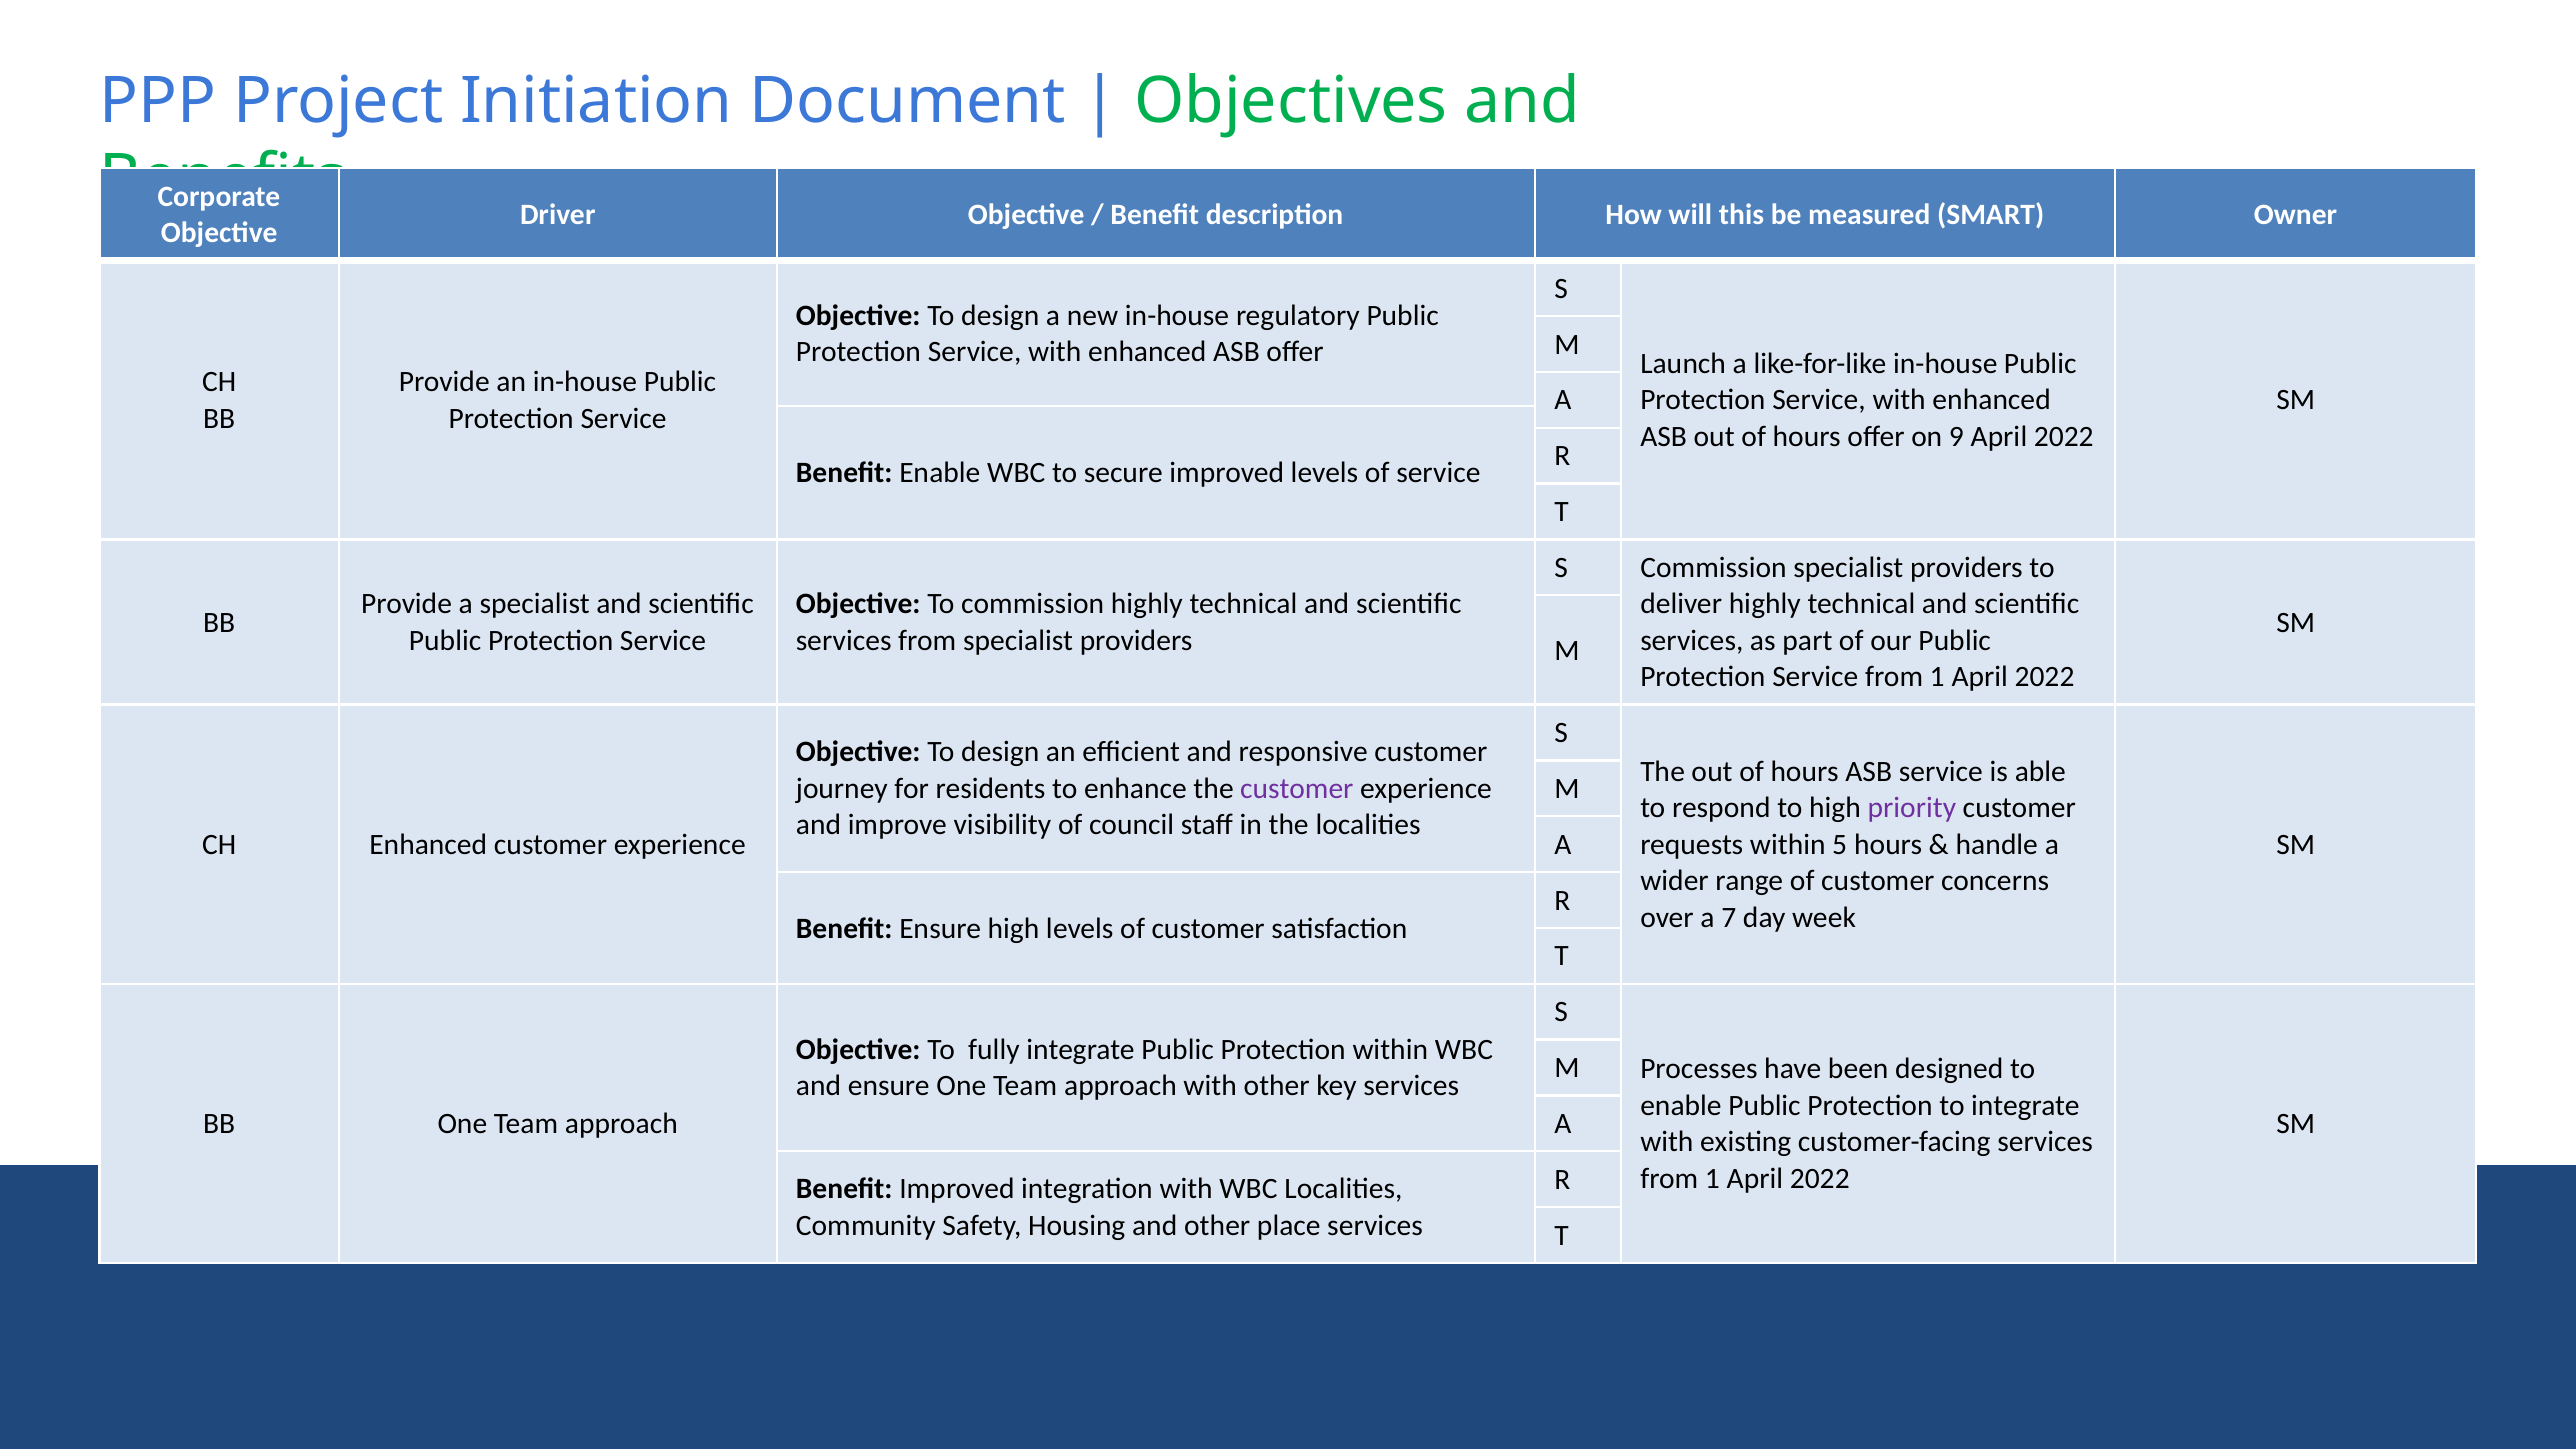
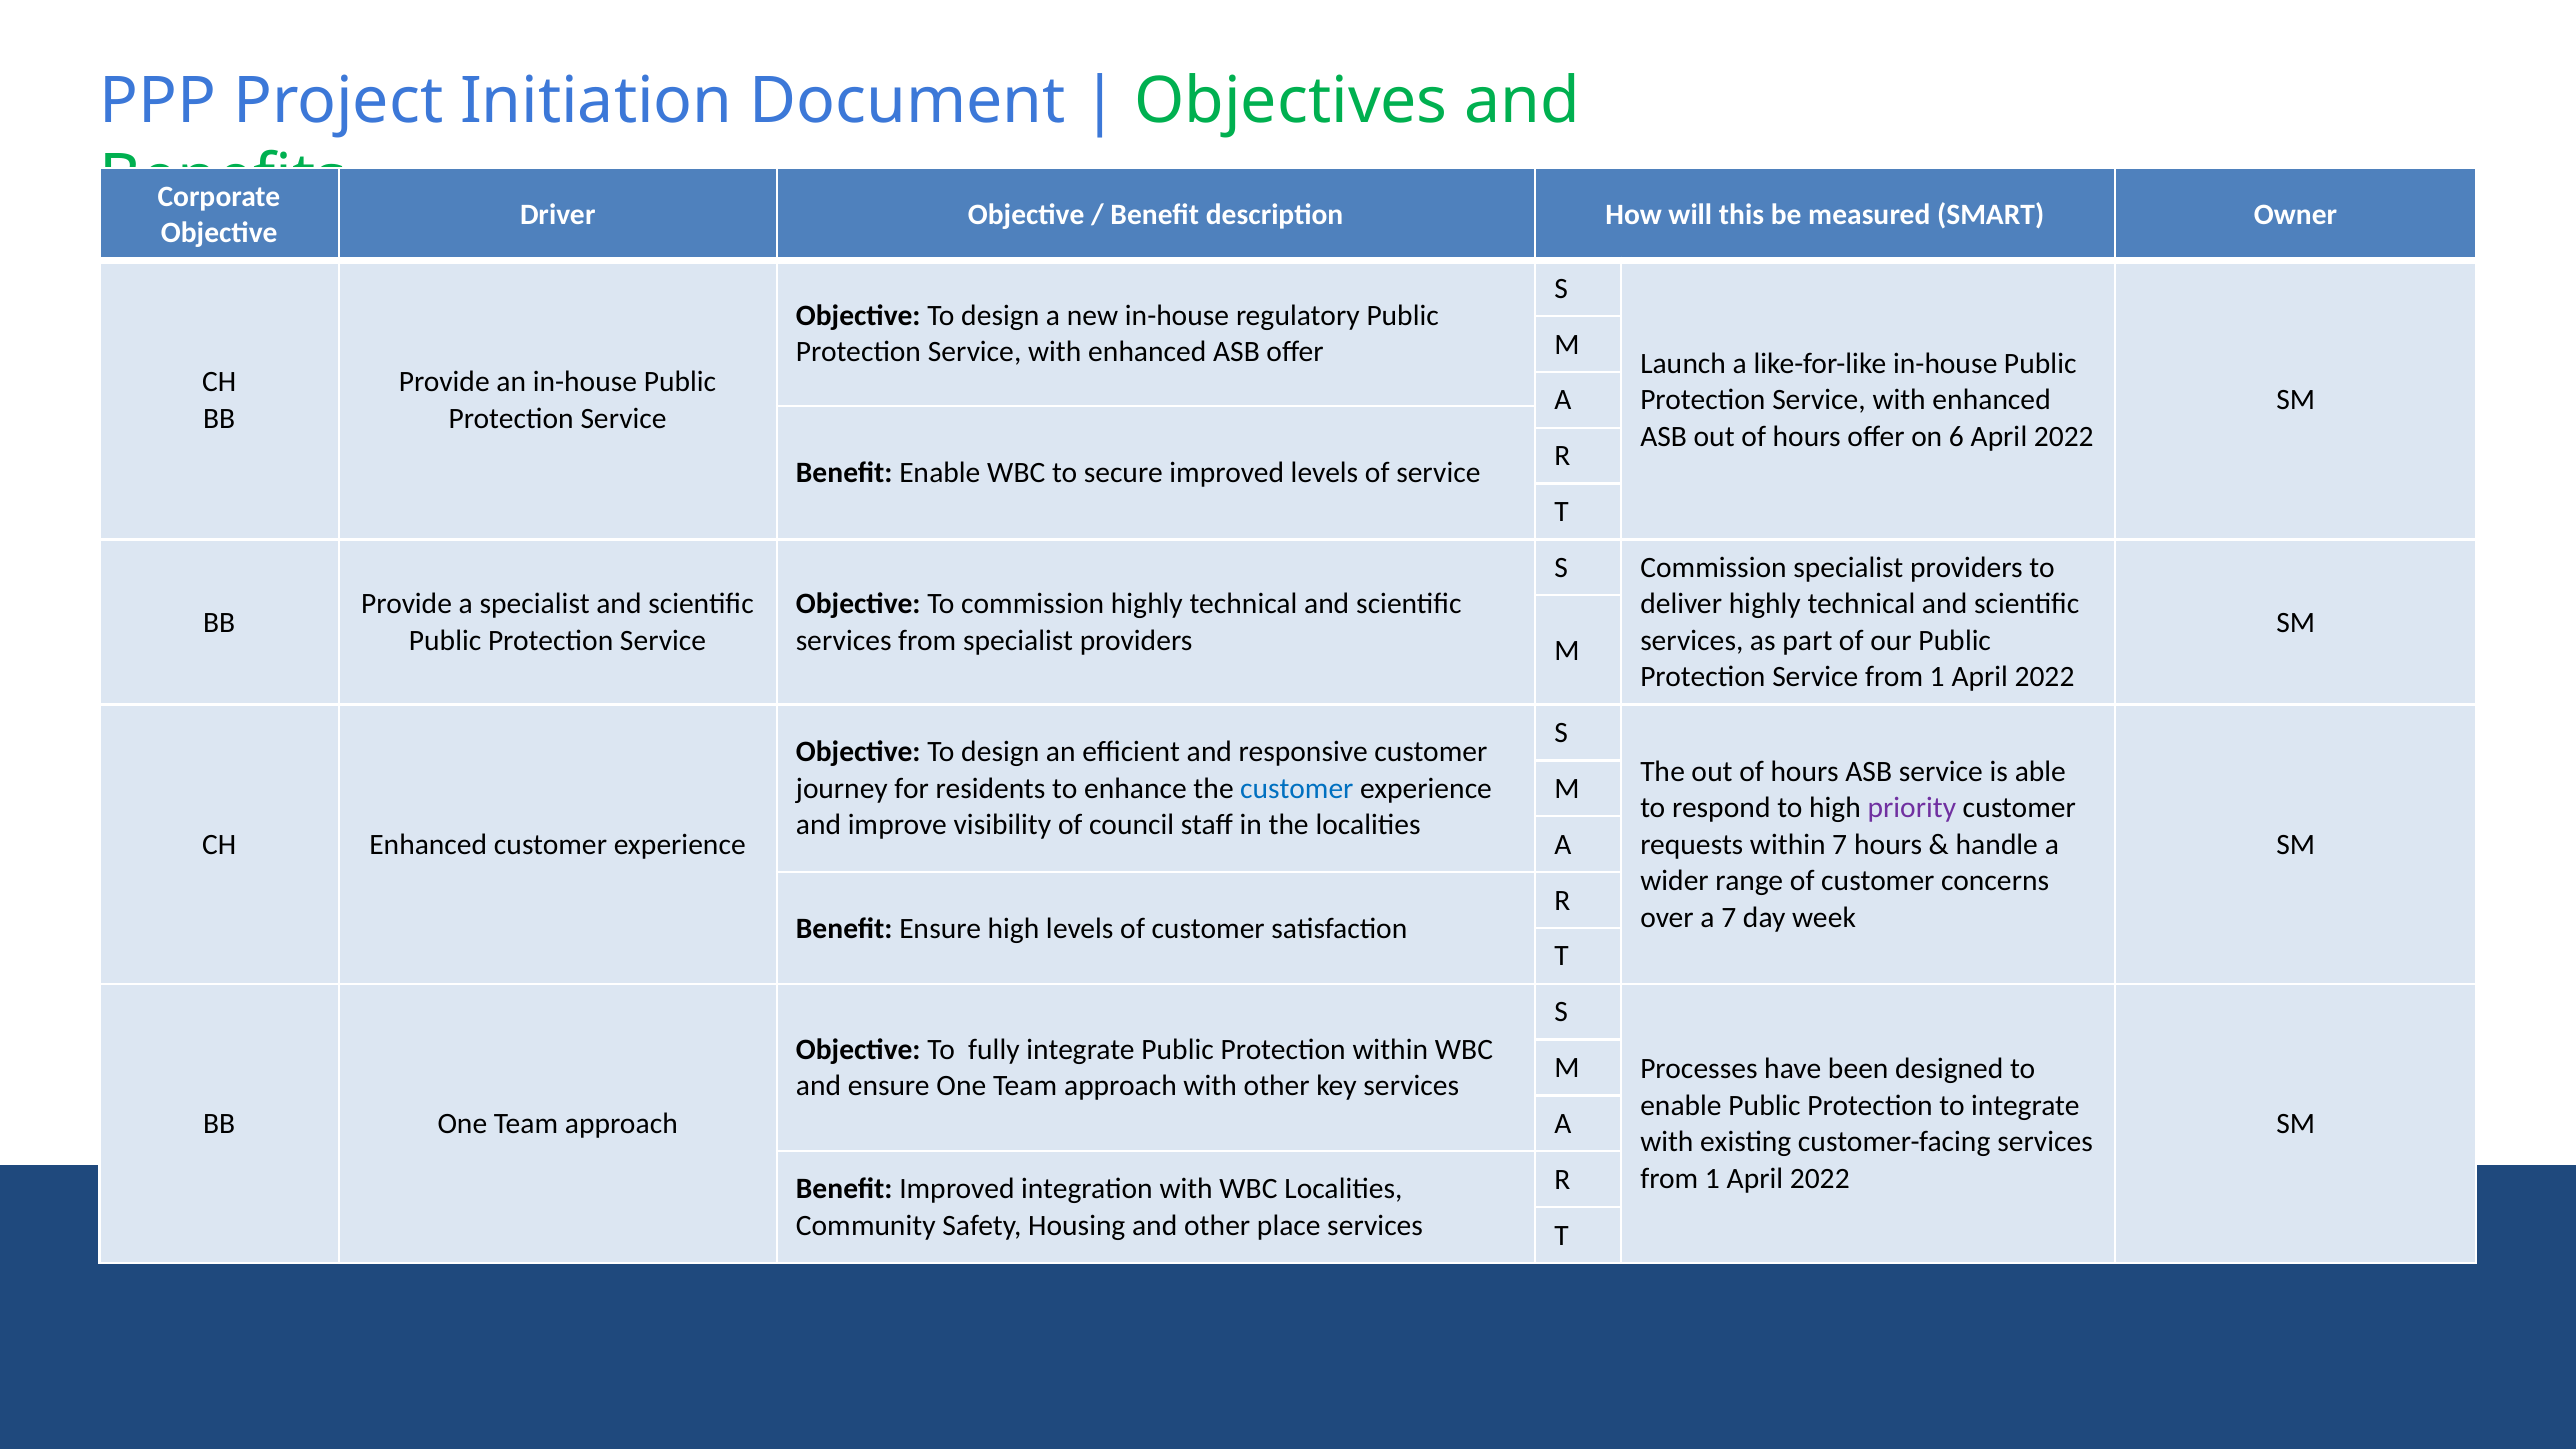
9: 9 -> 6 (1956, 437)
customer colour: purple -> blue (1297, 789)
within 5: 5 -> 7 (1840, 845)
